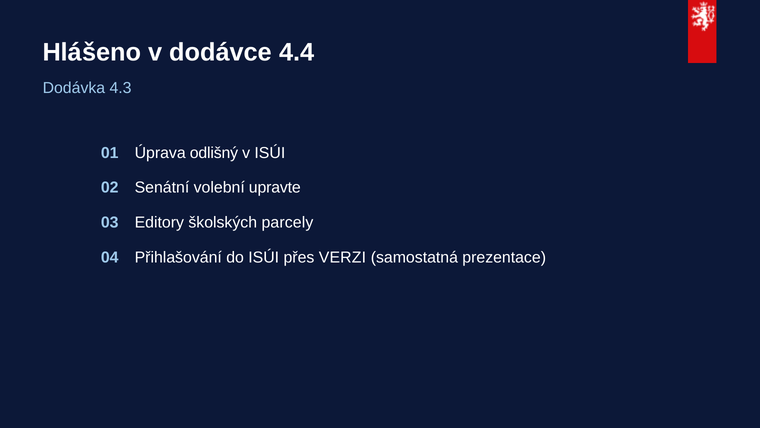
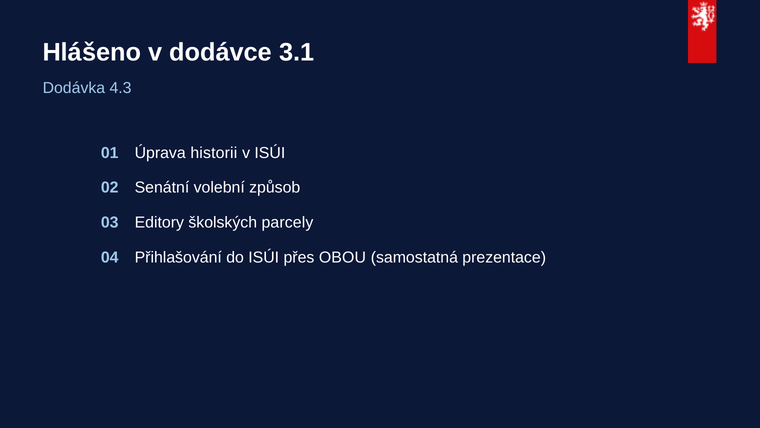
4.4: 4.4 -> 3.1 (297, 52)
odlišný: odlišný -> historii (214, 153)
upravte: upravte -> způsob (275, 187)
VERZI: VERZI -> OBOU (342, 257)
